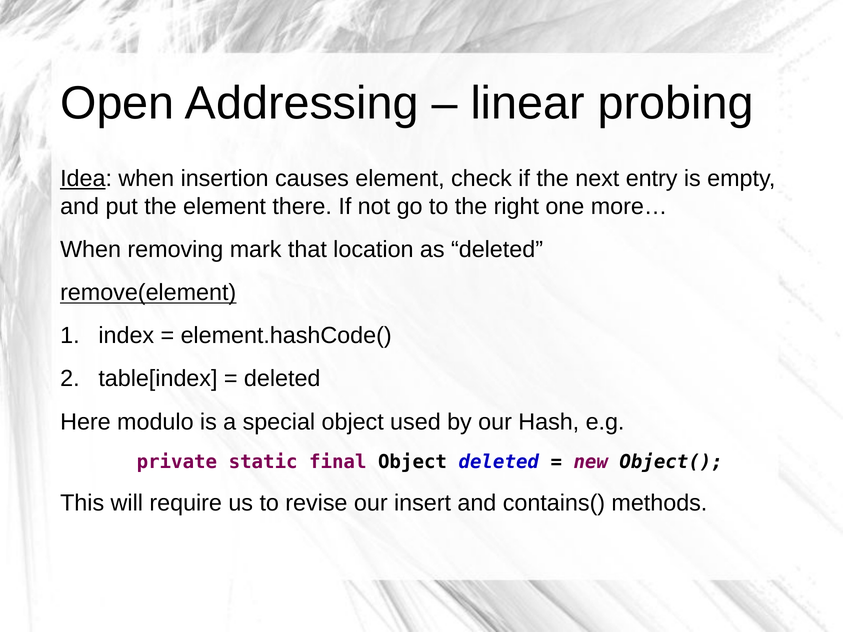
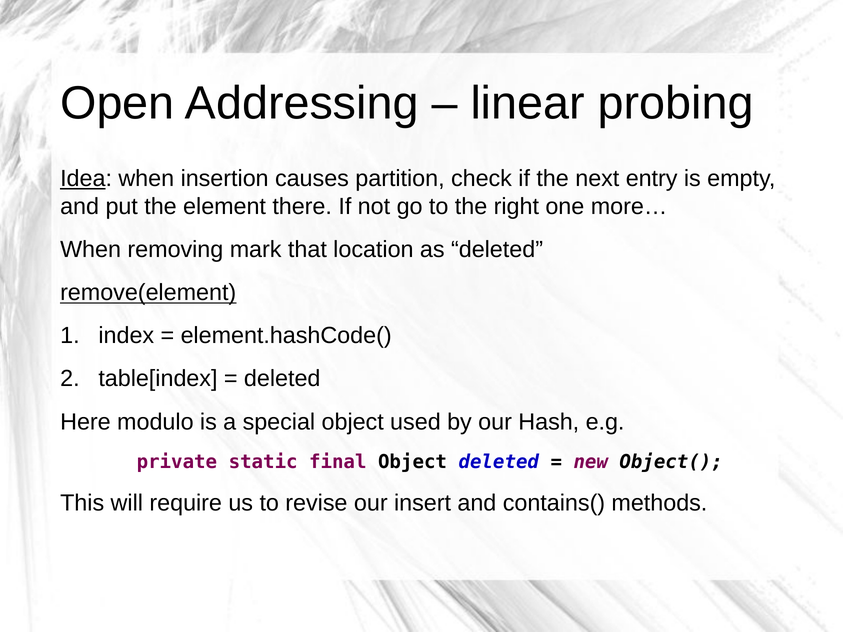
causes element: element -> partition (400, 179)
